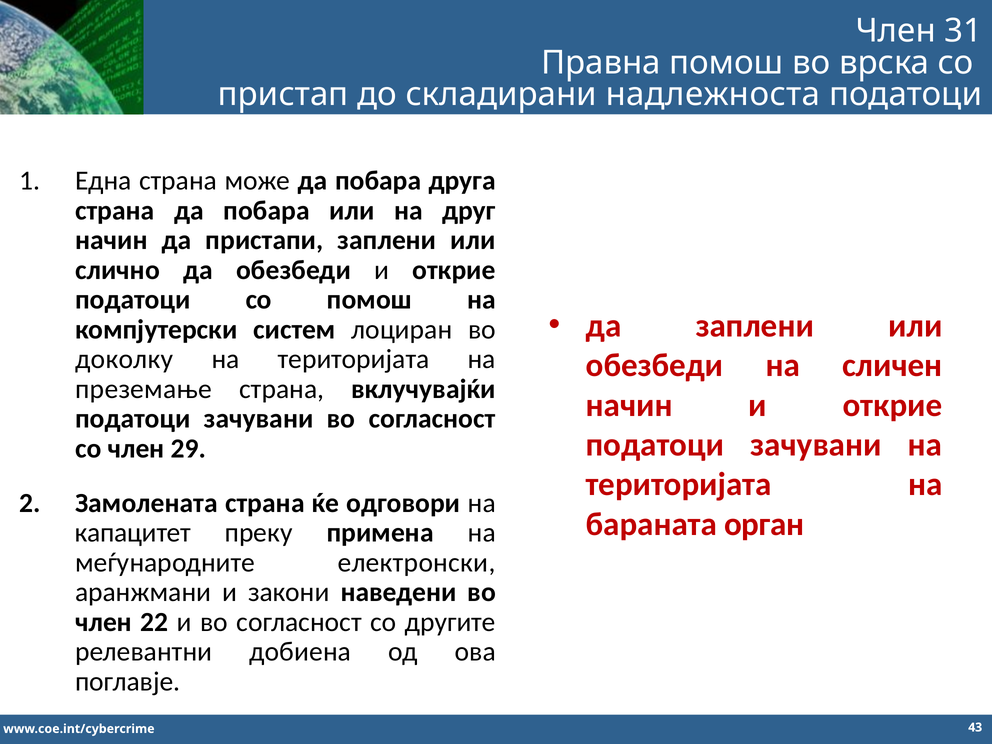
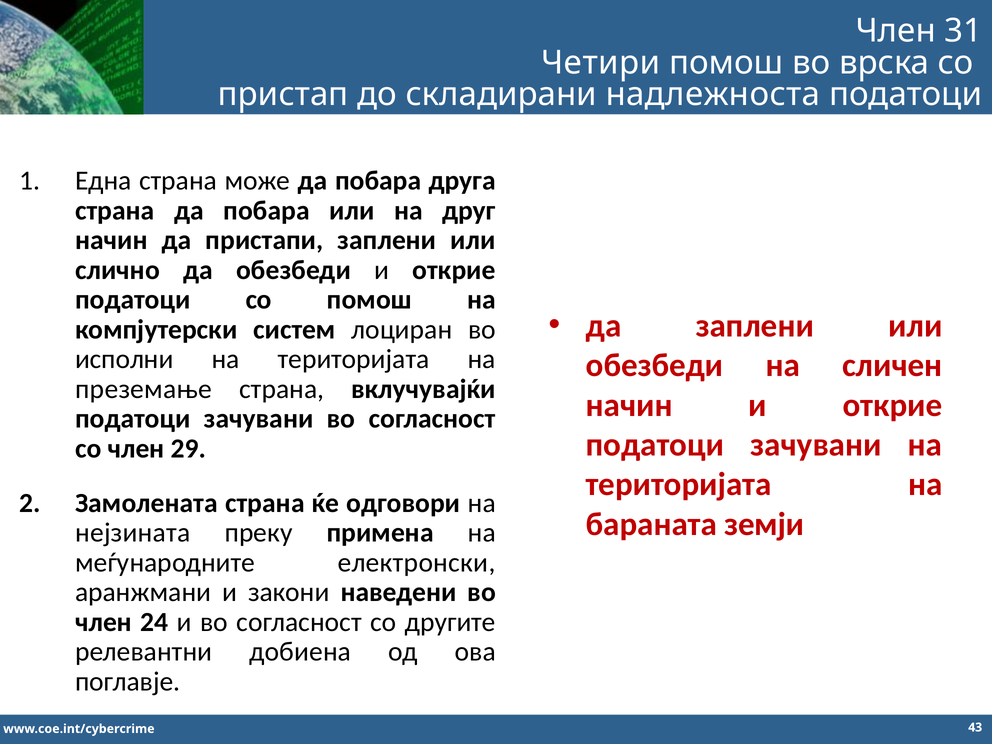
Правна: Правна -> Четири (601, 63)
доколку: доколку -> исполни (124, 359)
орган: орган -> земји (764, 524)
капацитет: капацитет -> нејзината (133, 533)
22: 22 -> 24 (154, 622)
